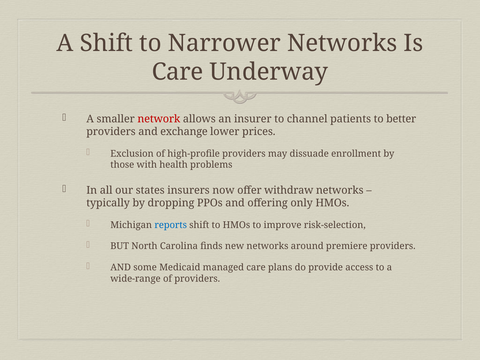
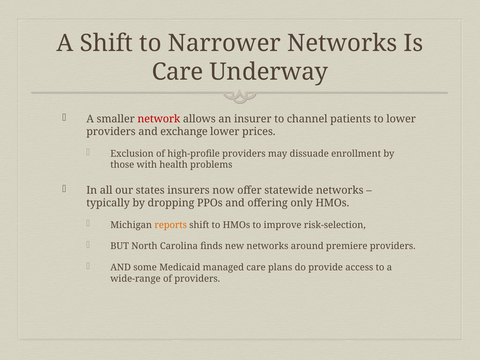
to better: better -> lower (401, 119)
withdraw: withdraw -> statewide (289, 190)
reports colour: blue -> orange (171, 225)
